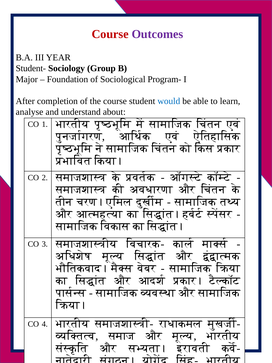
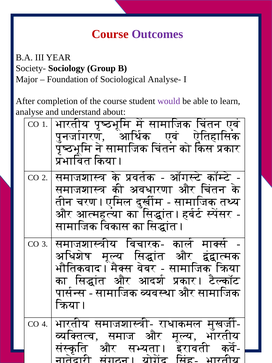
Student-: Student- -> Society- (31, 68)
Program-: Program- -> Analyse- (164, 79)
would colour: blue -> purple (169, 101)
